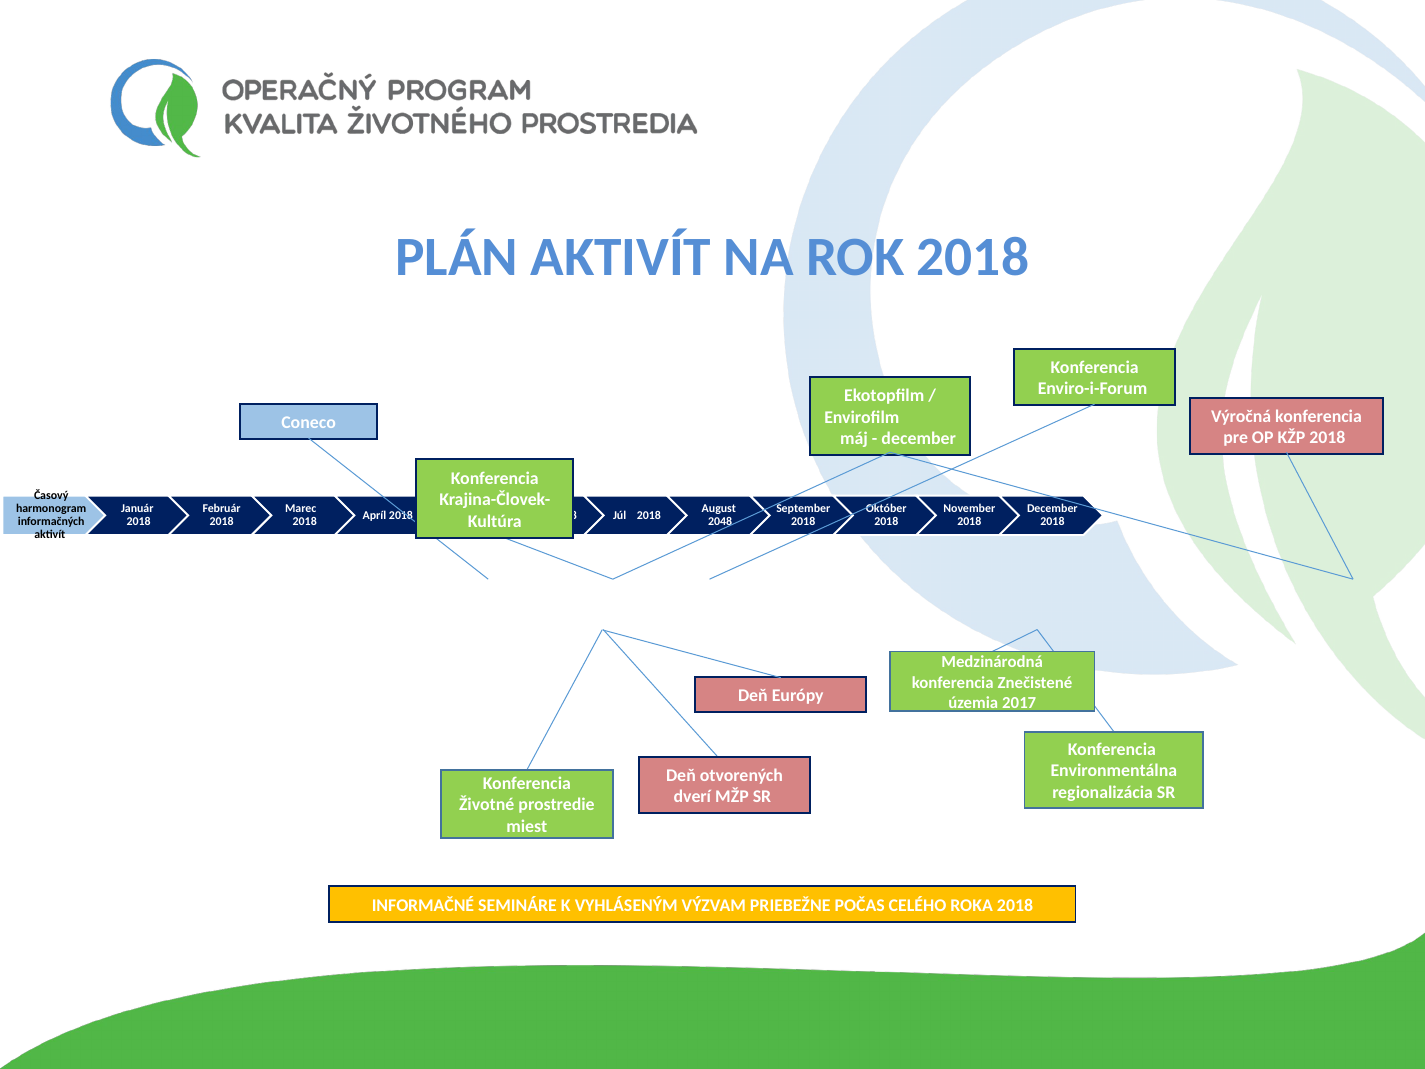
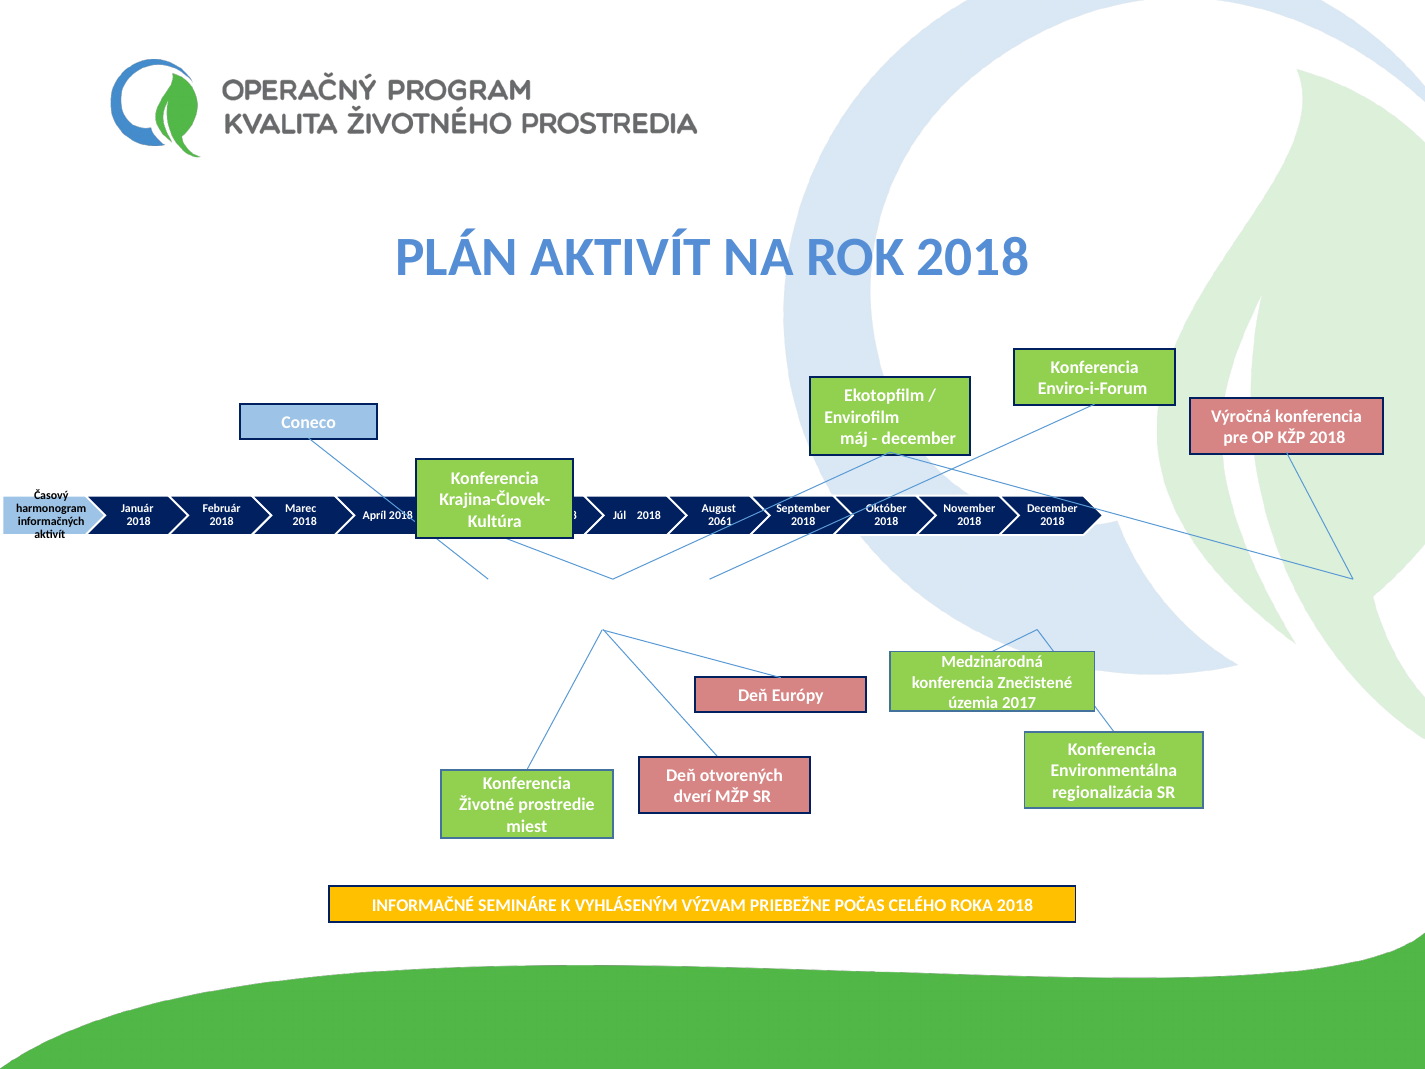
2048: 2048 -> 2061 (720, 522)
